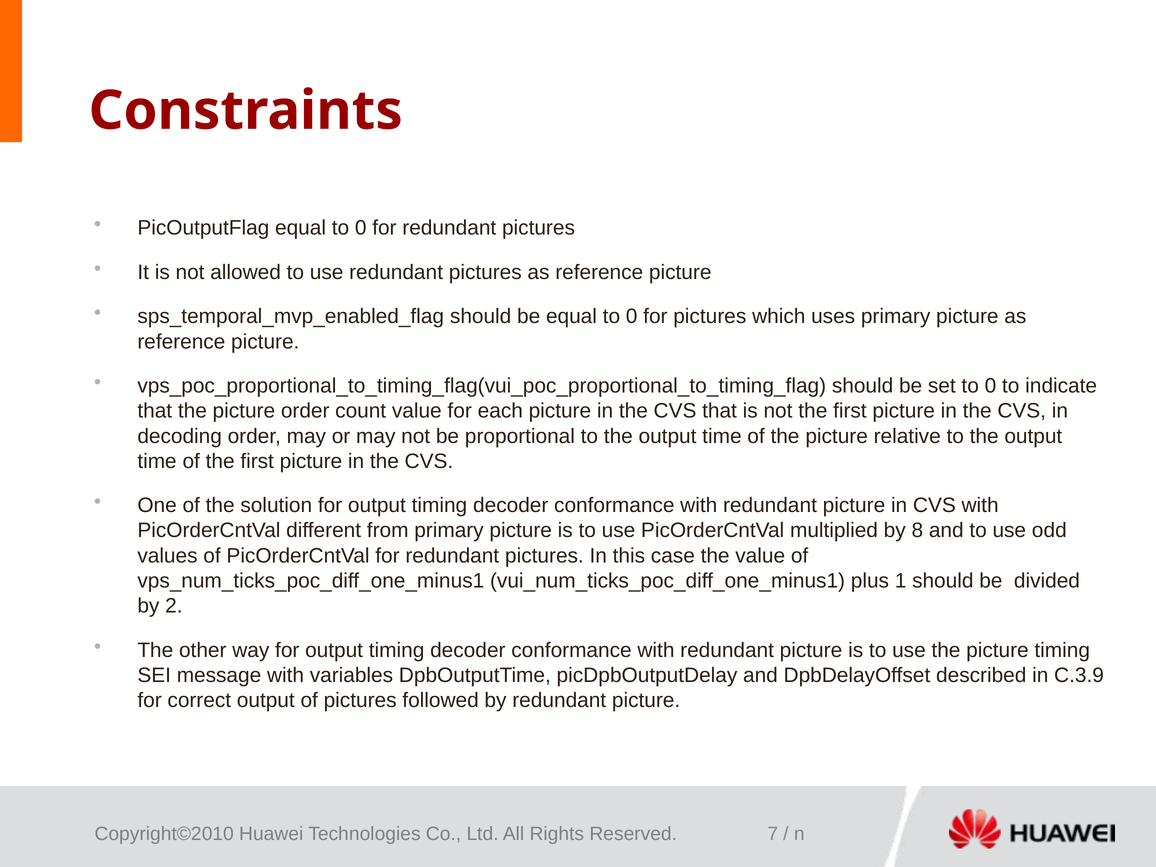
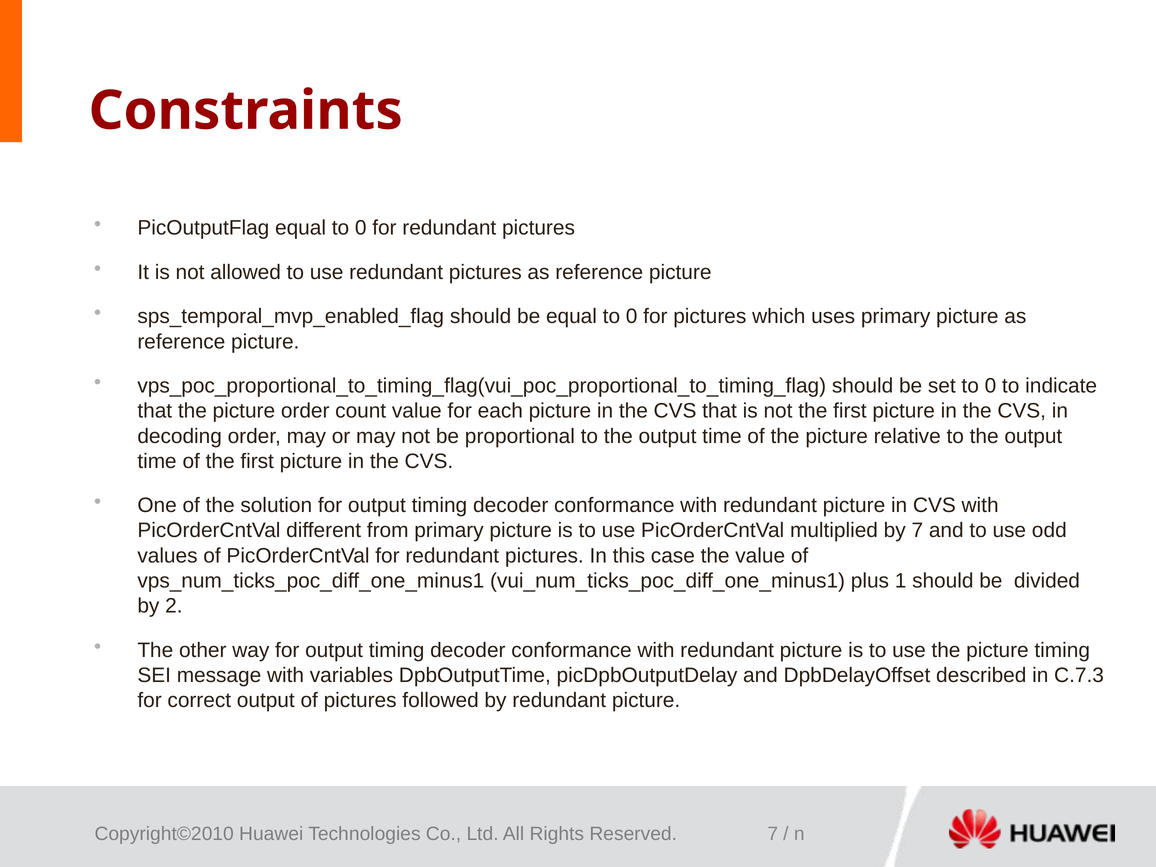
by 8: 8 -> 7 (917, 531)
C.3.9: C.3.9 -> C.7.3 (1079, 675)
